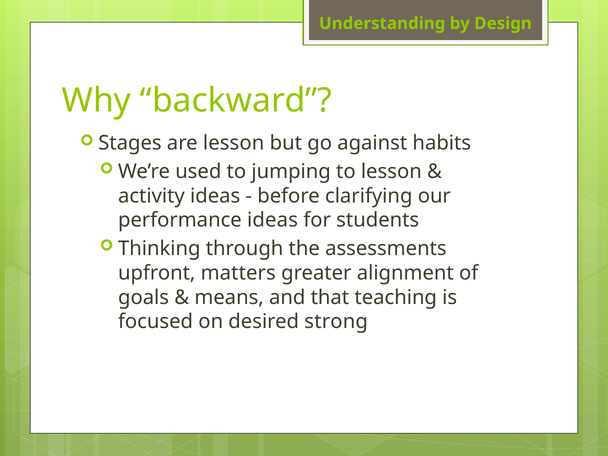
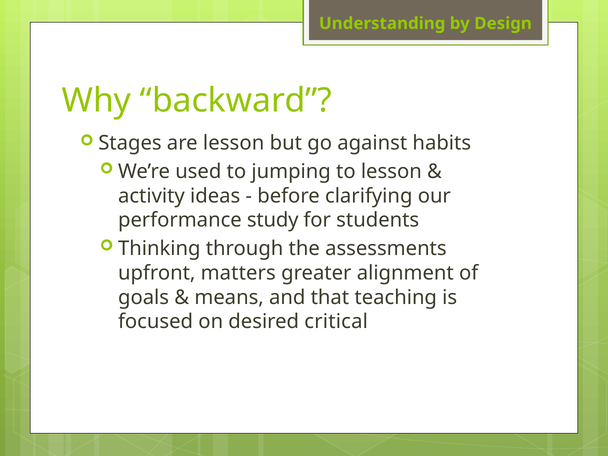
performance ideas: ideas -> study (273, 220)
strong: strong -> critical (336, 322)
